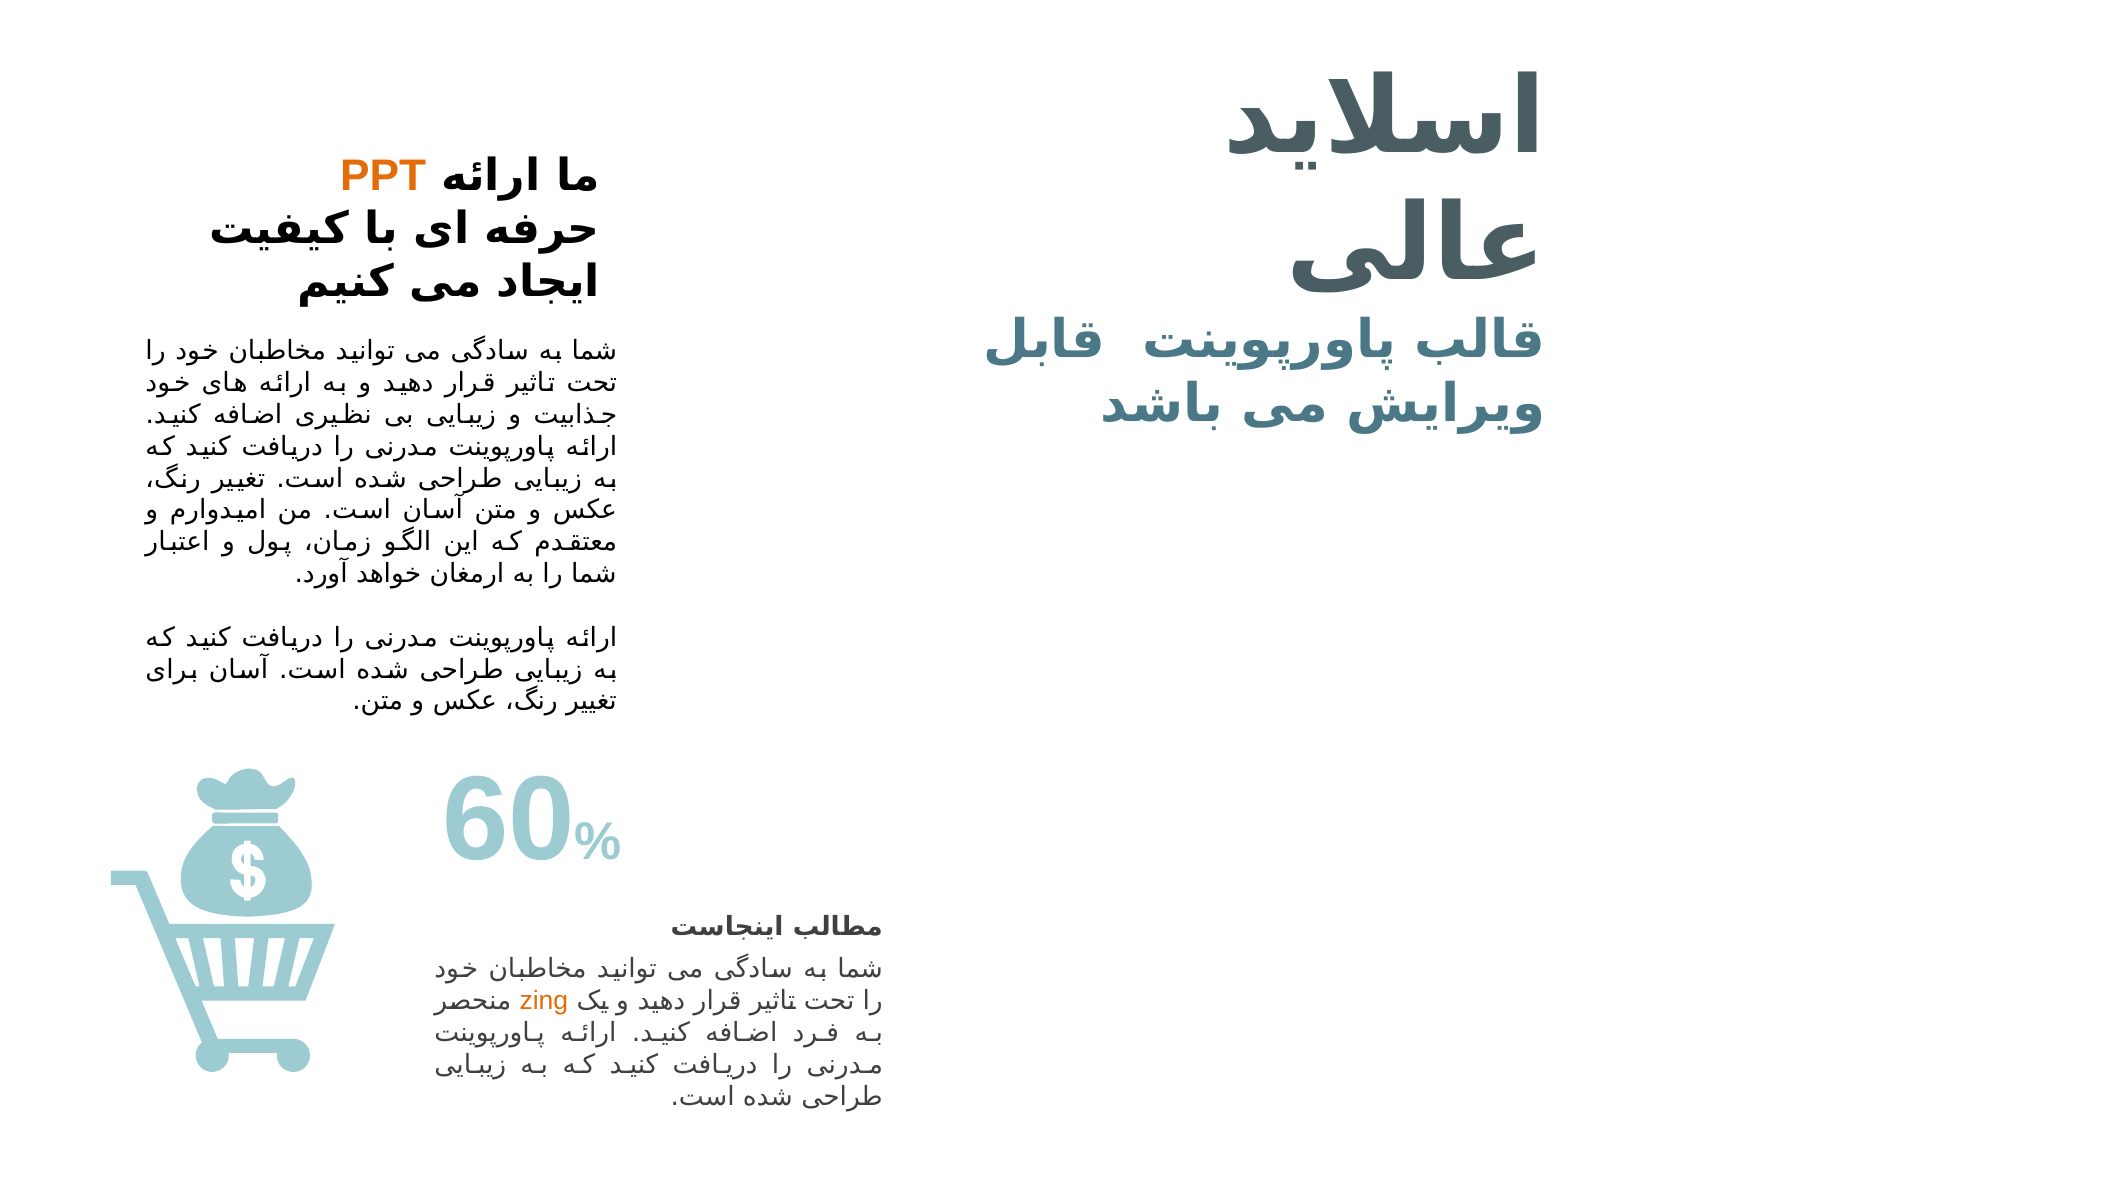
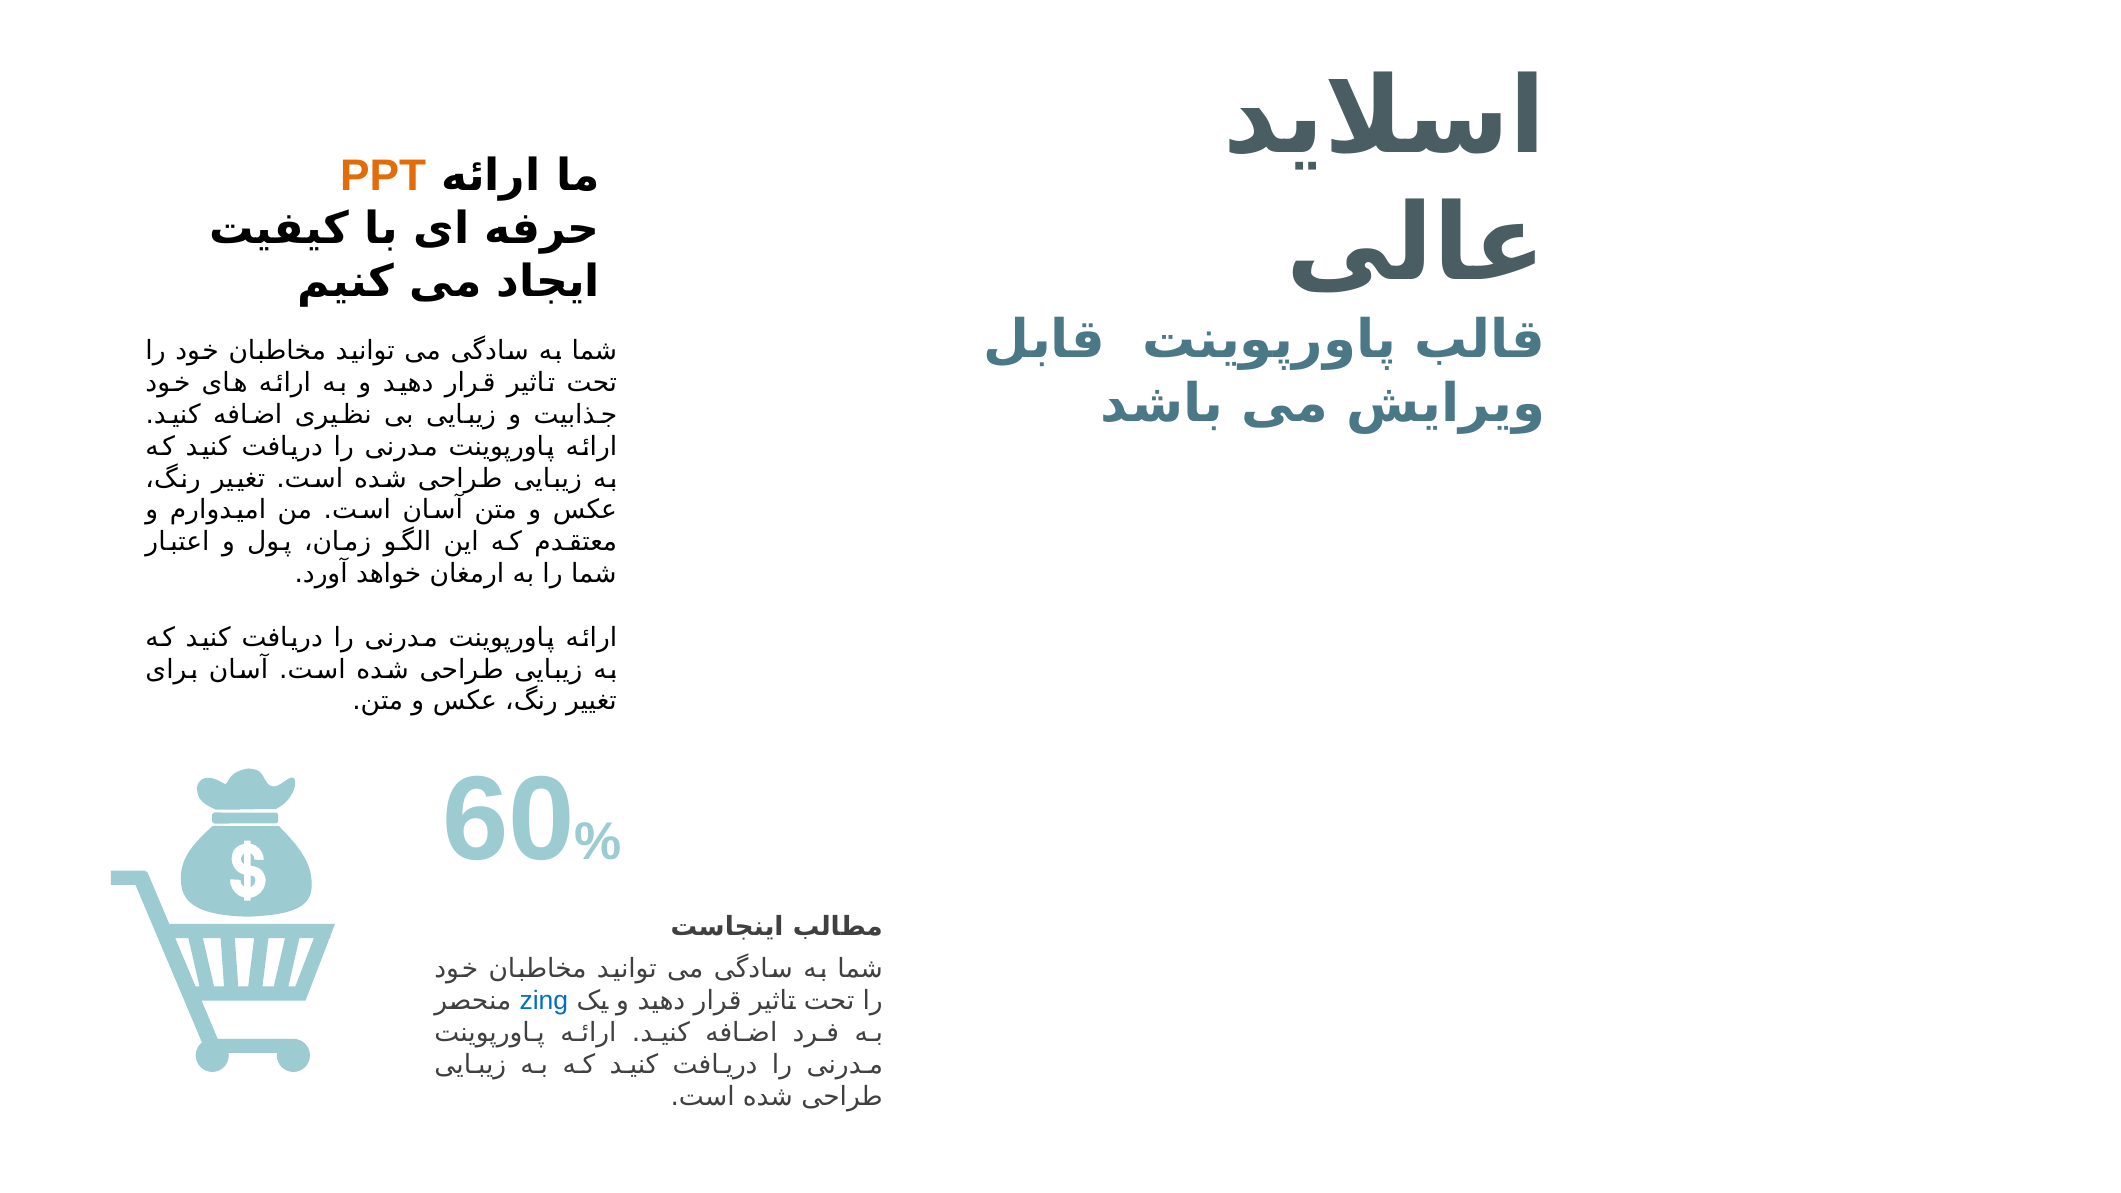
zing colour: orange -> blue (544, 1001)
